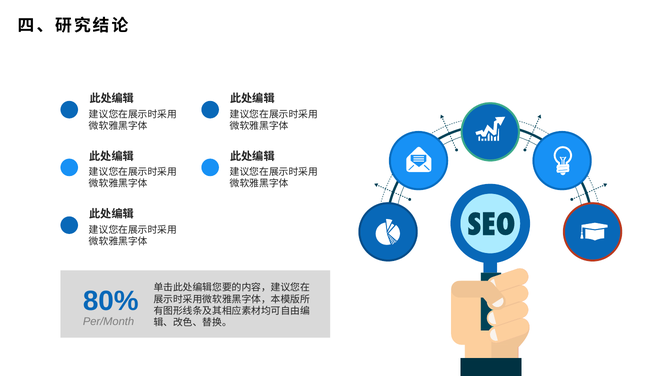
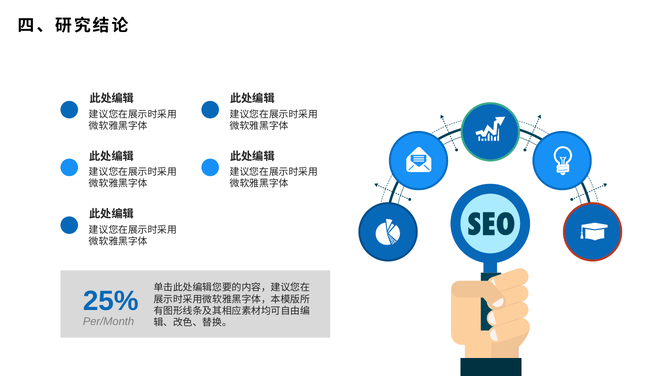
80%: 80% -> 25% (111, 302)
